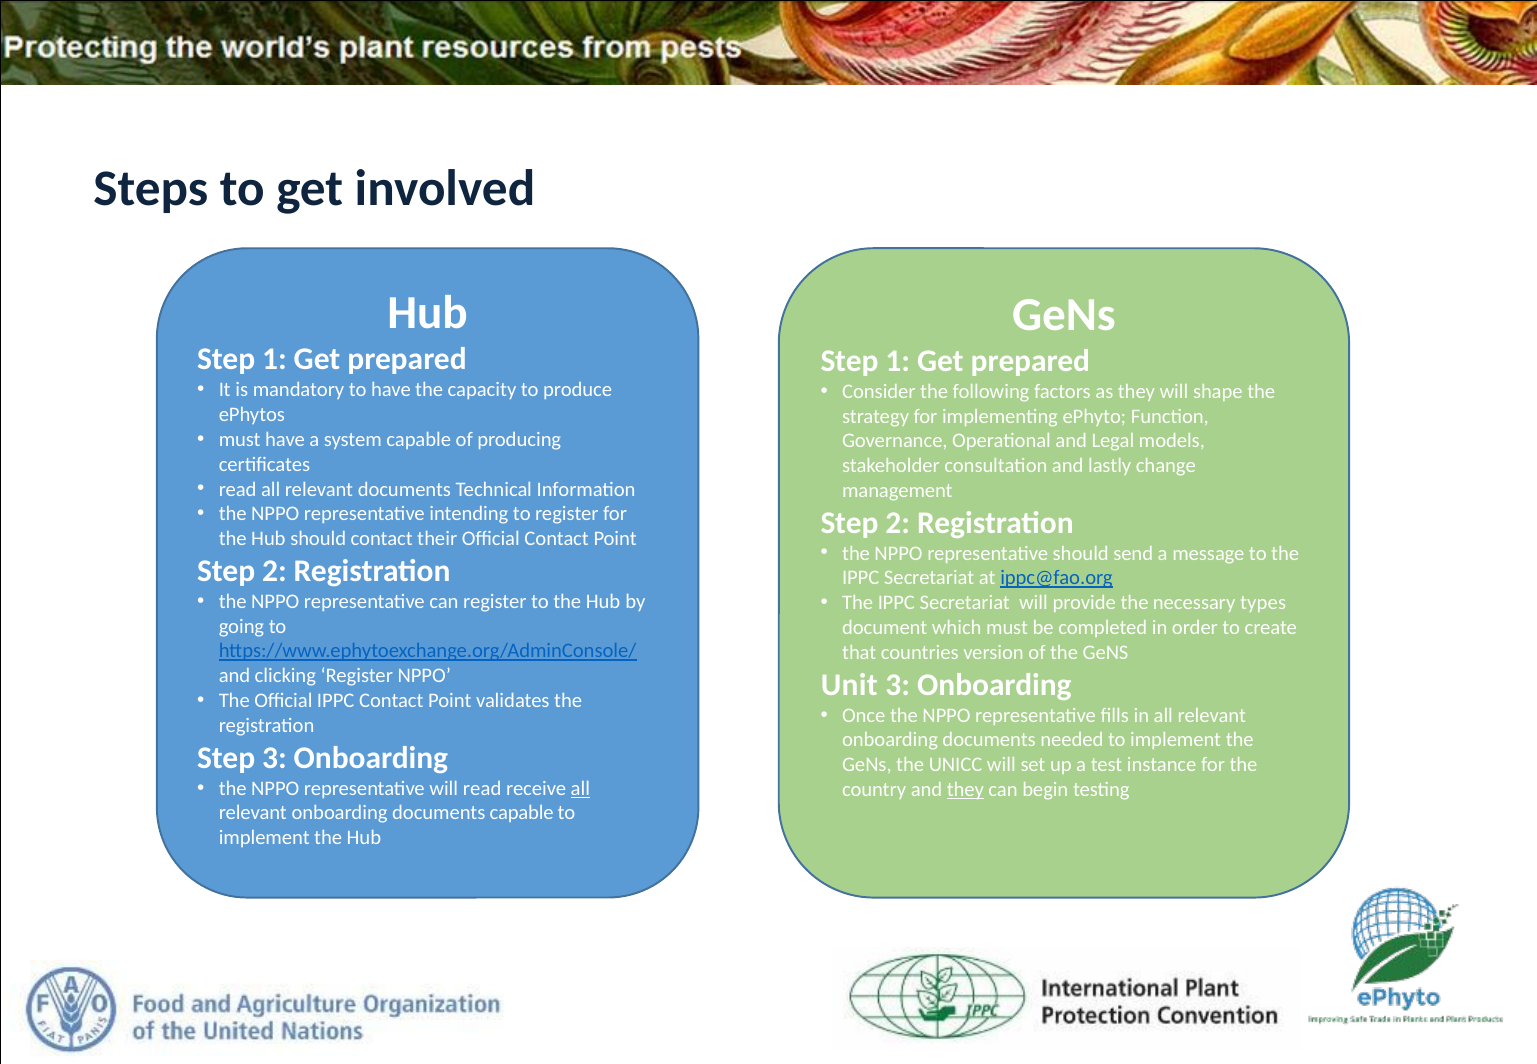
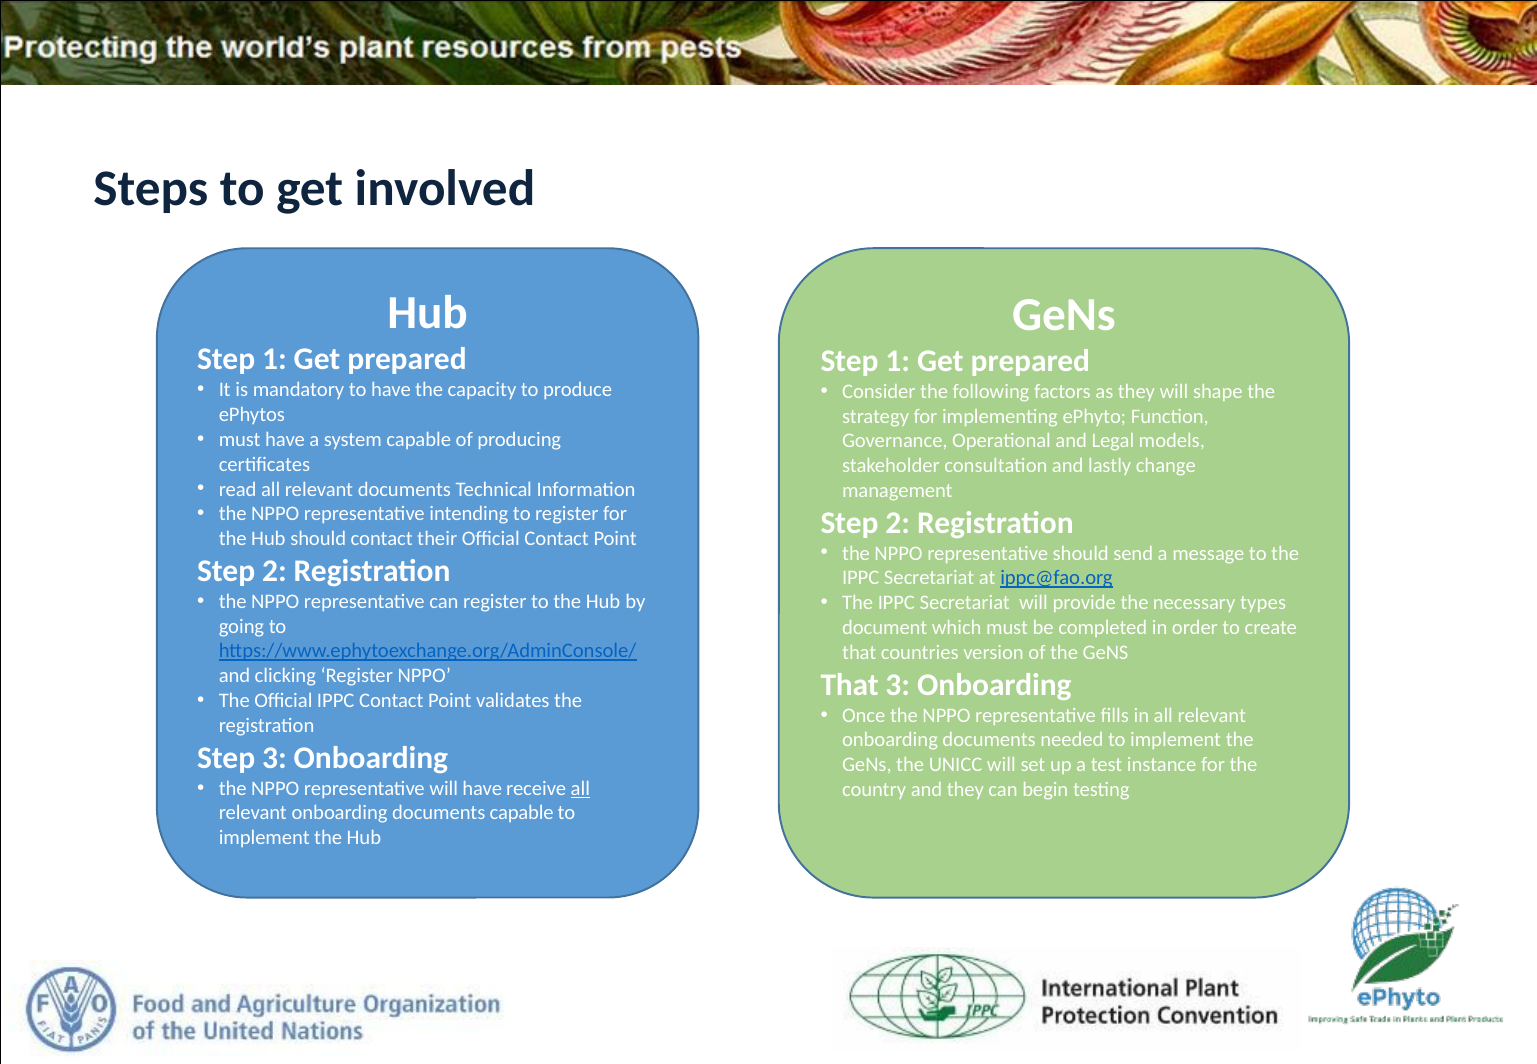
Unit: Unit -> That (850, 685)
will read: read -> have (482, 788)
they underline: present -> none (965, 790)
